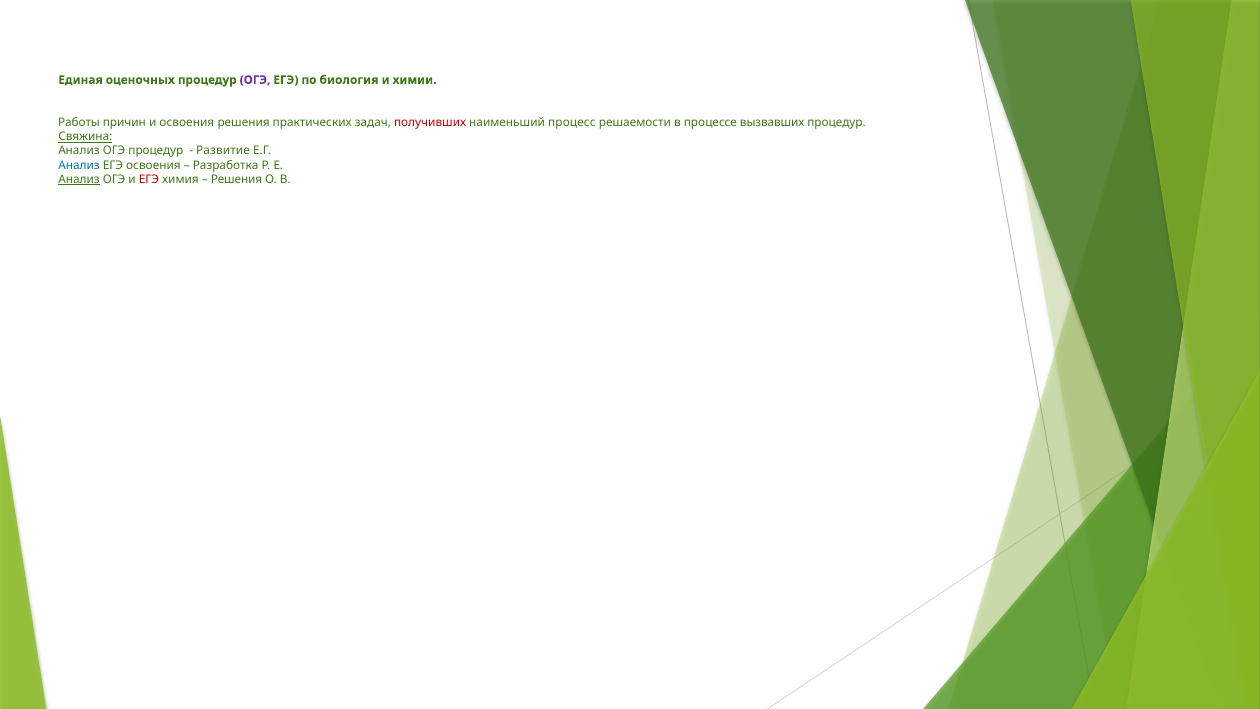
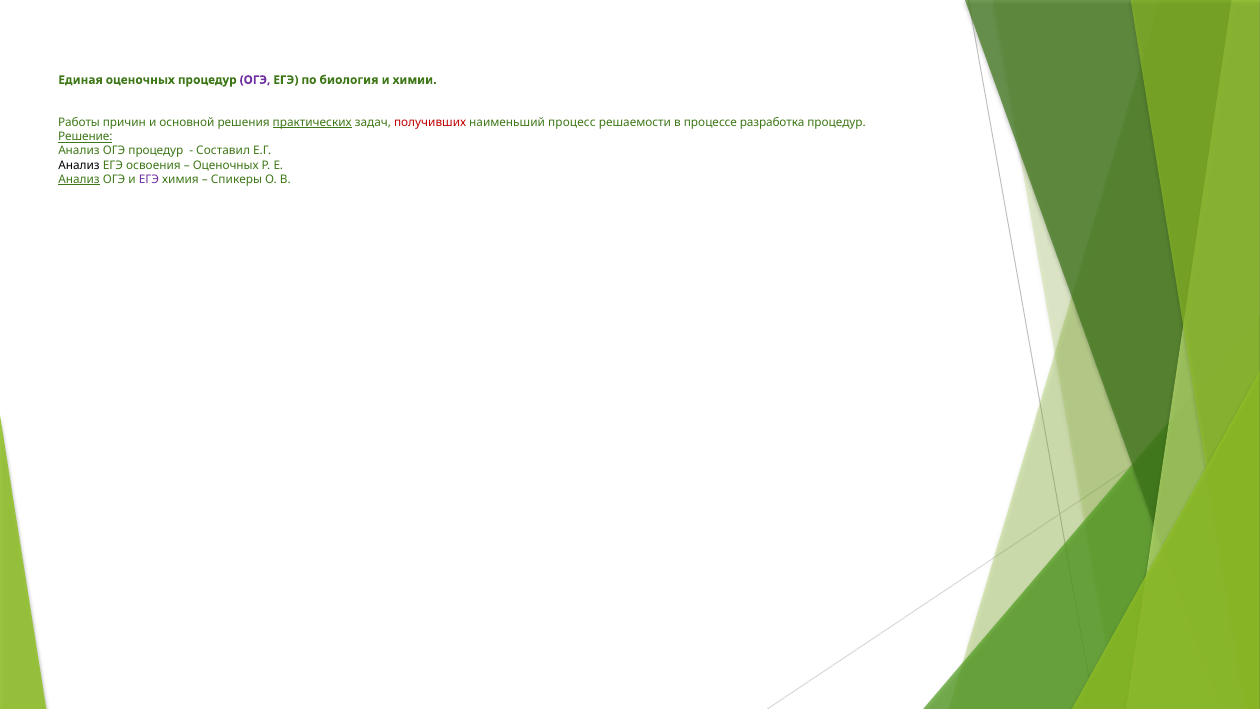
и освоения: освоения -> основной (187, 123)
практических underline: none -> present (312, 123)
вызвавших: вызвавших -> разработка (772, 123)
Свяжина: Свяжина -> Решение (85, 137)
Развитие: Развитие -> Составил (223, 151)
Анализ colour: blue -> black (79, 165)
Разработка: Разработка -> Оценочных (226, 165)
ЕГЭ colour: red -> purple (149, 179)
Решения: Решения -> Спикеры (236, 179)
